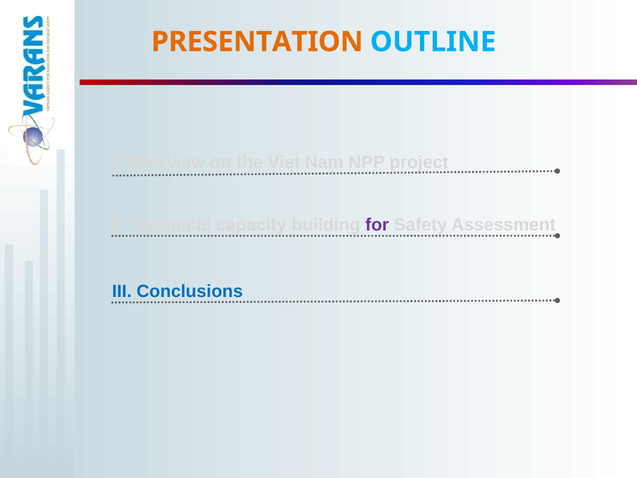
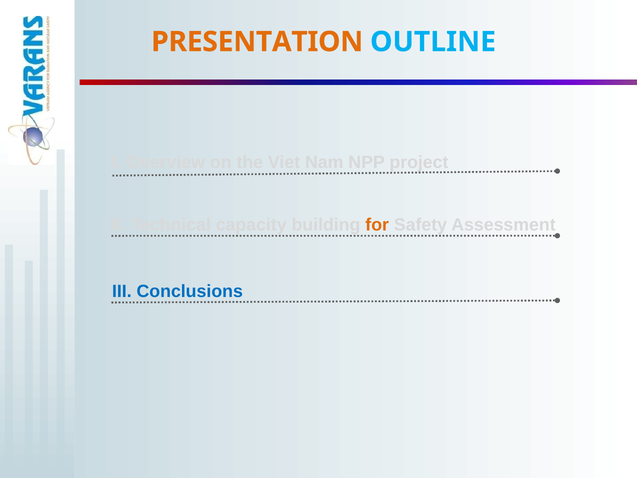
for colour: purple -> orange (377, 225)
